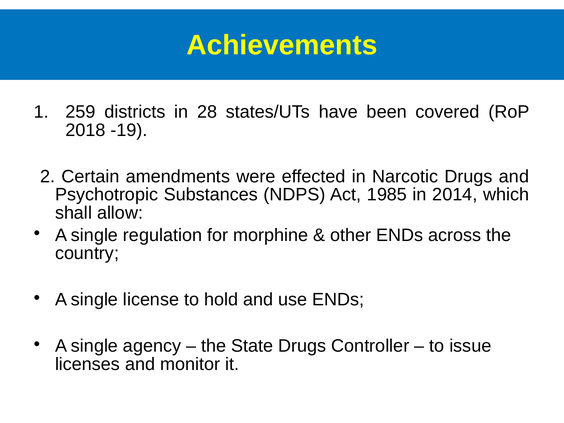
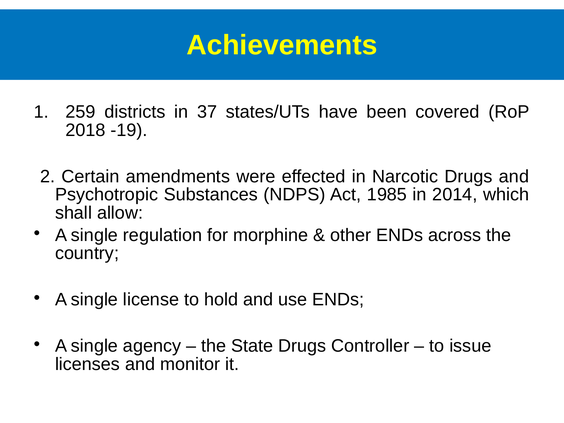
28: 28 -> 37 (207, 112)
